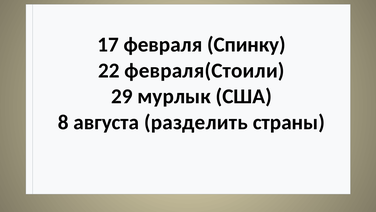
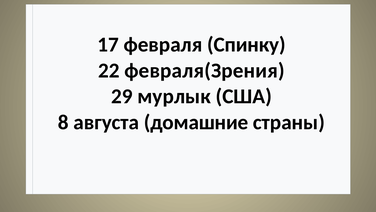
февраля(Стоили: февраля(Стоили -> февраля(Зрения (204, 70)
разделить: разделить -> домашние (196, 122)
